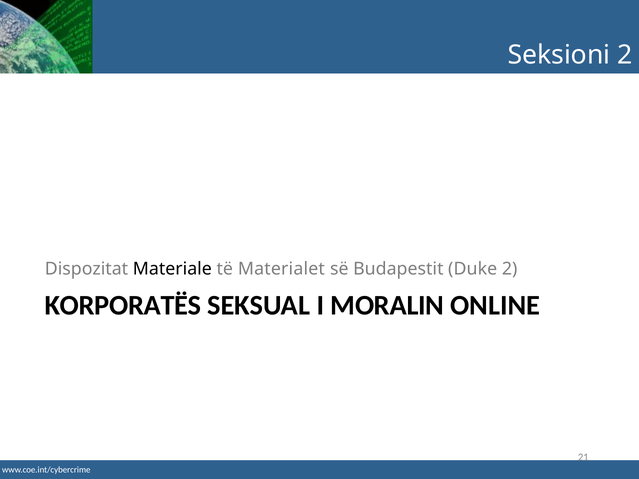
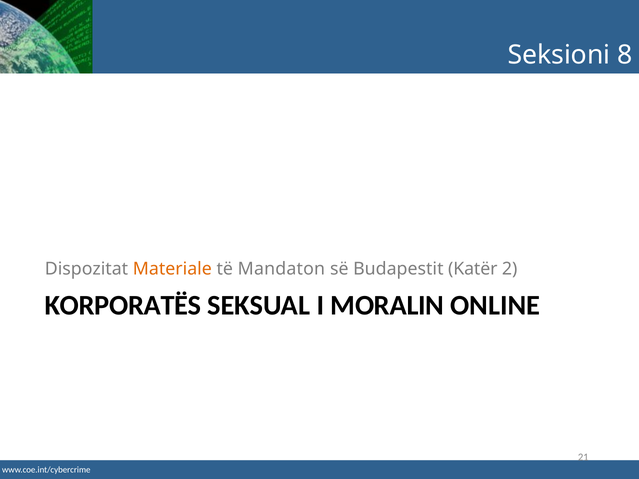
Seksioni 2: 2 -> 8 (625, 55)
Materiale colour: black -> orange (172, 269)
Materialet: Materialet -> Mandaton (281, 269)
Duke: Duke -> Katër (473, 269)
